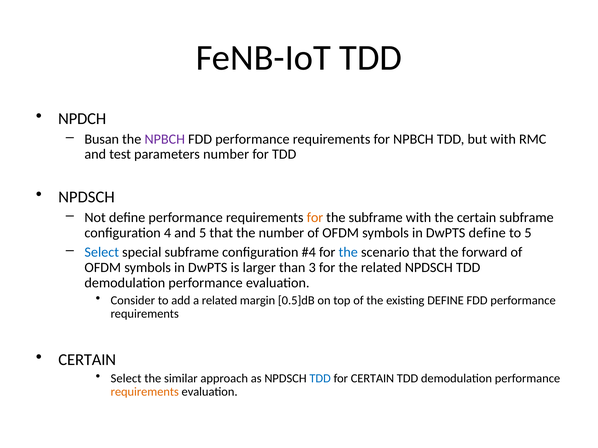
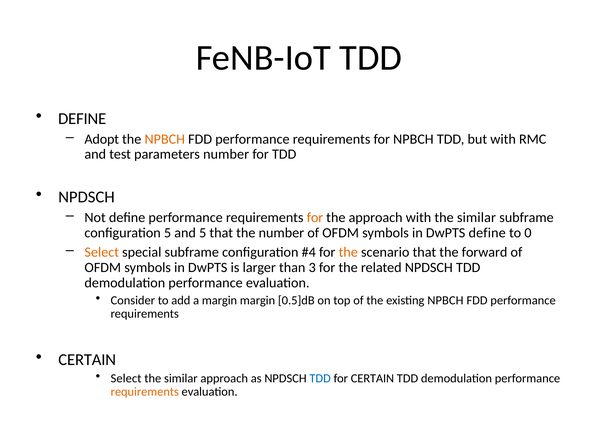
NPDCH: NPDCH -> DEFINE (82, 119)
Busan: Busan -> Adopt (102, 139)
NPBCH colour: purple -> orange (165, 139)
the subframe: subframe -> approach (376, 218)
with the certain: certain -> similar (476, 218)
configuration 4: 4 -> 5 (168, 233)
to 5: 5 -> 0 (528, 233)
Select colour: blue -> orange (102, 253)
the colour: blue -> orange (348, 253)
a related: related -> margin (219, 301)
existing DEFINE: DEFINE -> NPBCH (445, 301)
